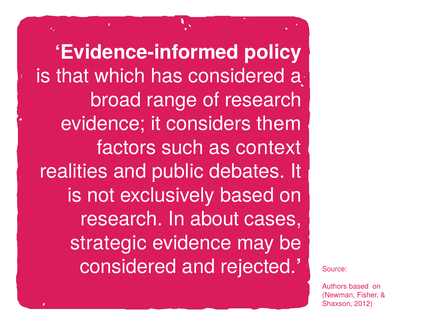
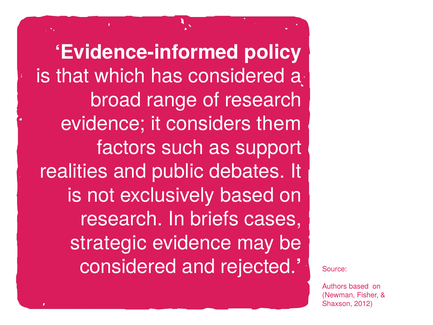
context: context -> support (269, 147)
about: about -> briefs (215, 219)
